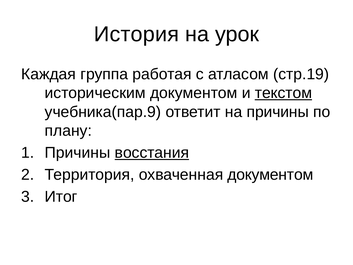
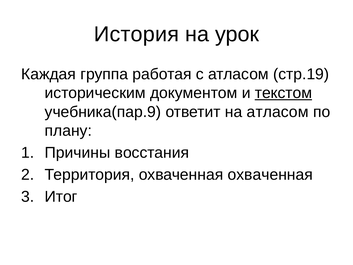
на причины: причины -> атласом (278, 112)
восстания underline: present -> none (152, 153)
охваченная документом: документом -> охваченная (270, 174)
